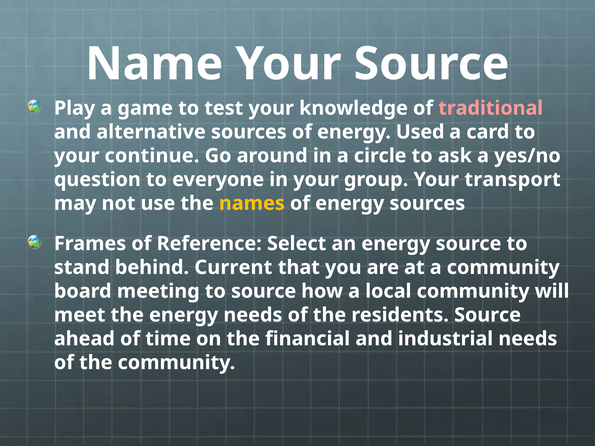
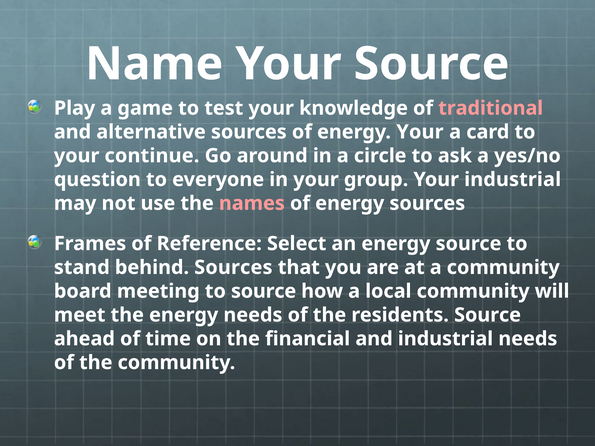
energy Used: Used -> Your (420, 132)
Your transport: transport -> industrial (513, 180)
names colour: yellow -> pink (252, 203)
behind Current: Current -> Sources (233, 268)
